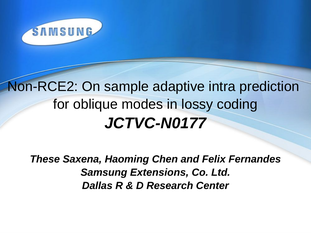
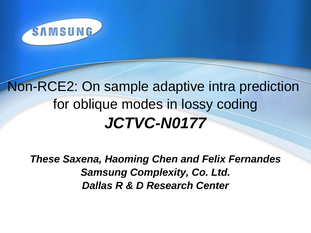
Extensions: Extensions -> Complexity (159, 173)
